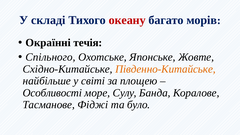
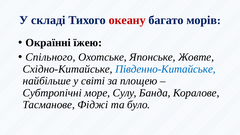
течія: течія -> їжею (88, 43)
Південно-Китайське colour: orange -> blue (165, 69)
Особливості: Особливості -> Субтропічні (52, 93)
